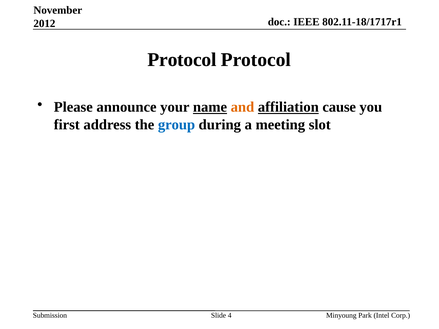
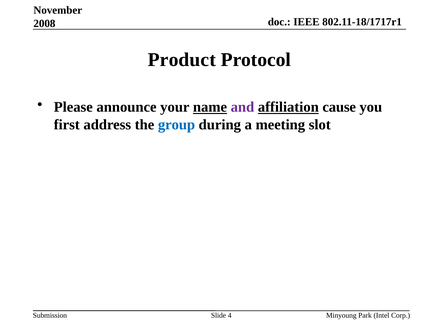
2012: 2012 -> 2008 (44, 23)
Protocol: Protocol -> Product (182, 60)
and colour: orange -> purple (242, 107)
